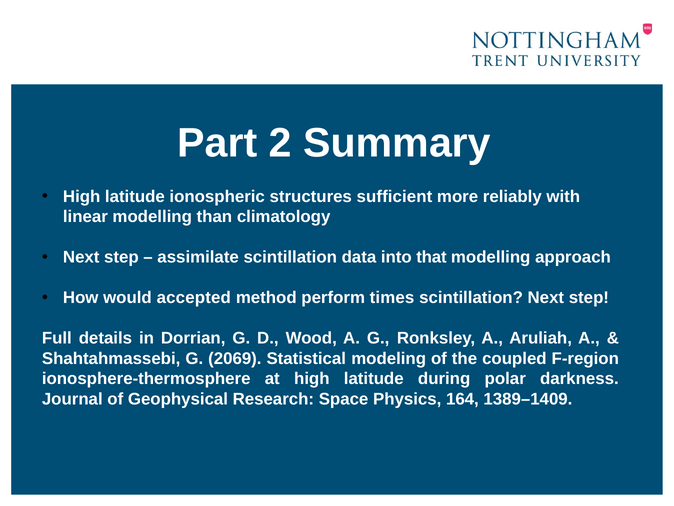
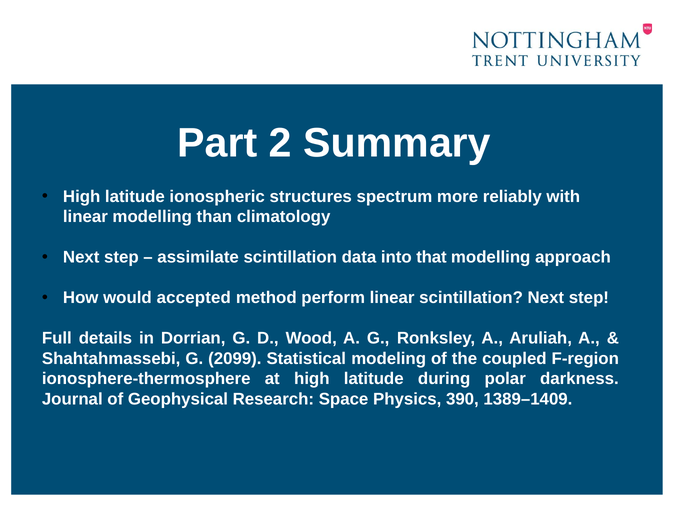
sufficient: sufficient -> spectrum (394, 196)
perform times: times -> linear (392, 298)
2069: 2069 -> 2099 (235, 358)
164: 164 -> 390 (462, 399)
